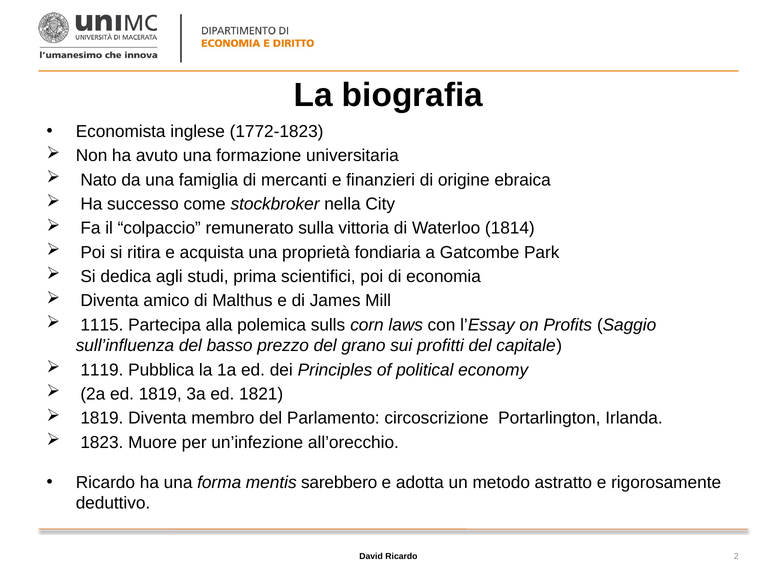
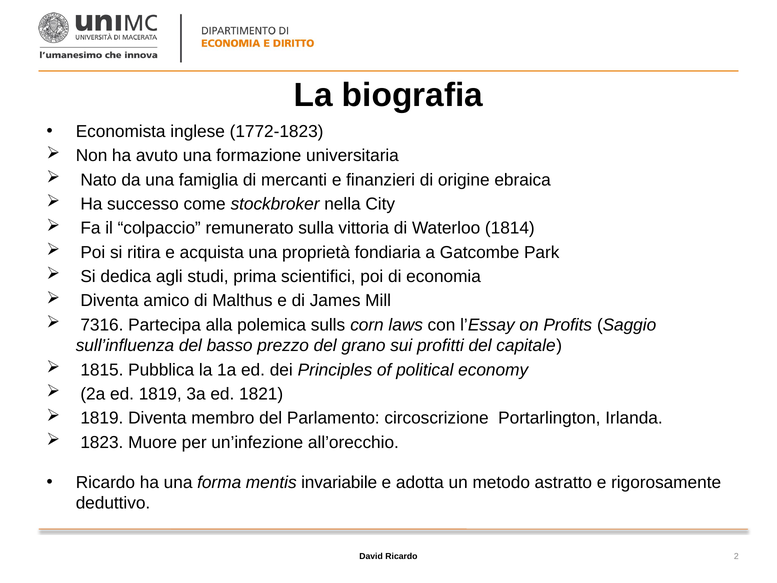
1115: 1115 -> 7316 (102, 325)
1119: 1119 -> 1815 (102, 370)
sarebbero: sarebbero -> invariabile (339, 482)
